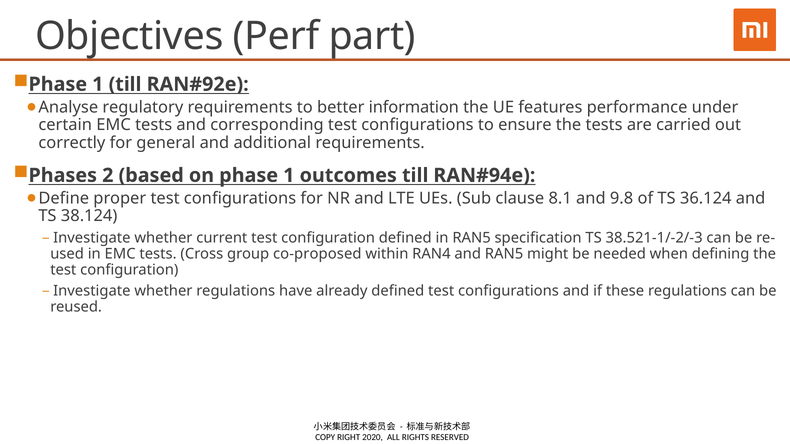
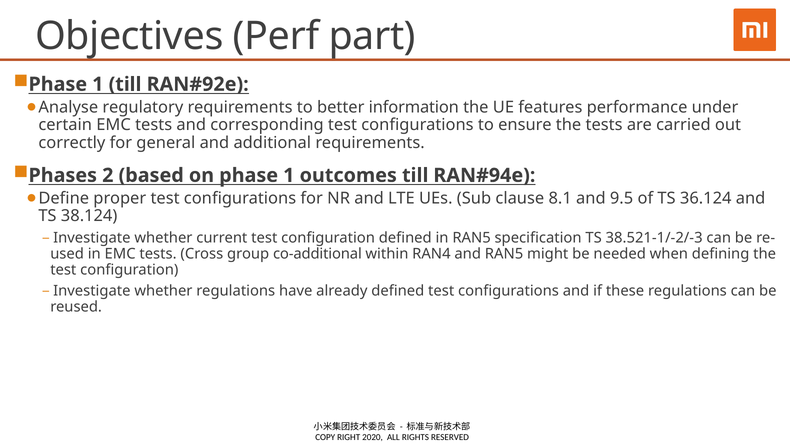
9.8: 9.8 -> 9.5 (622, 198)
co-proposed: co-proposed -> co-additional (317, 254)
